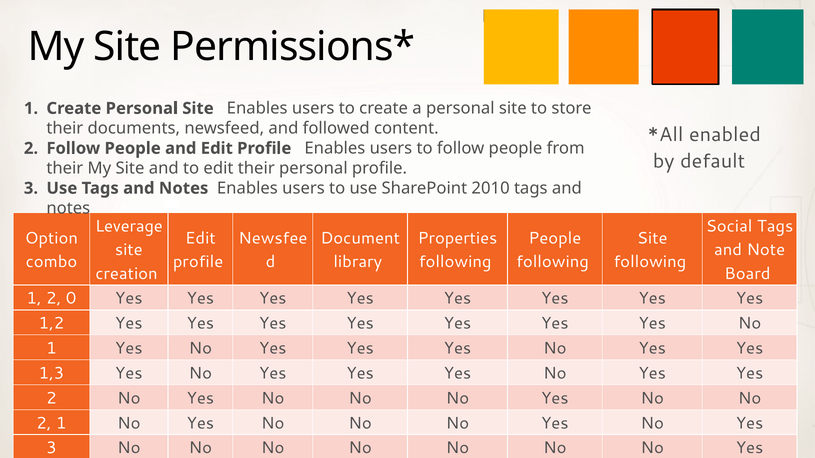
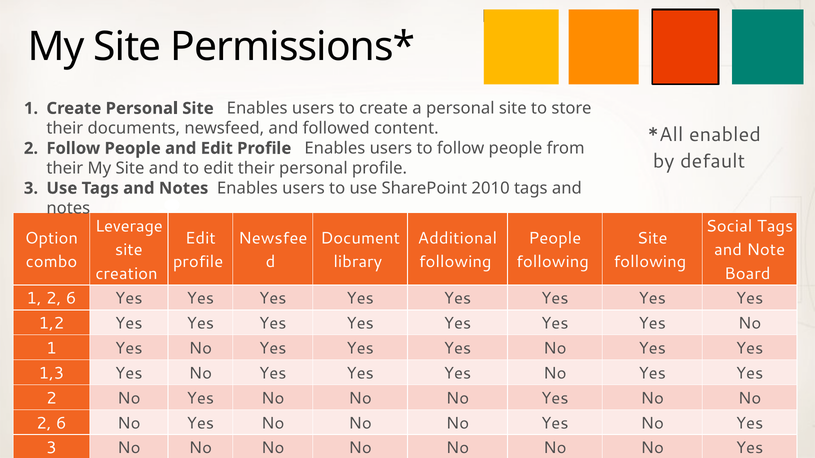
Properties: Properties -> Additional (457, 238)
1 2 0: 0 -> 6 (71, 299)
1: 1 -> 6 (61, 423)
